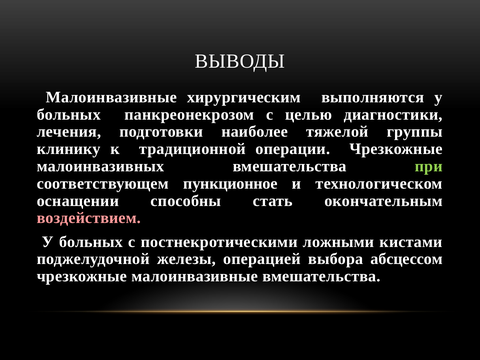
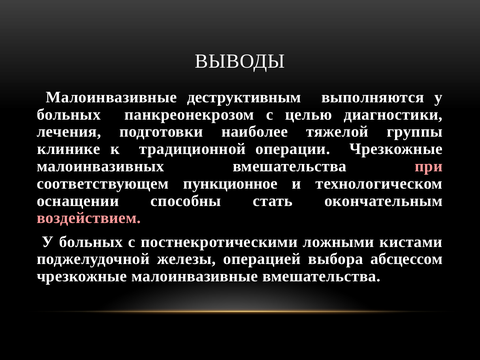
хирургическим: хирургическим -> деструктивным (244, 97)
клинику: клинику -> клинике (69, 149)
при colour: light green -> pink (429, 166)
